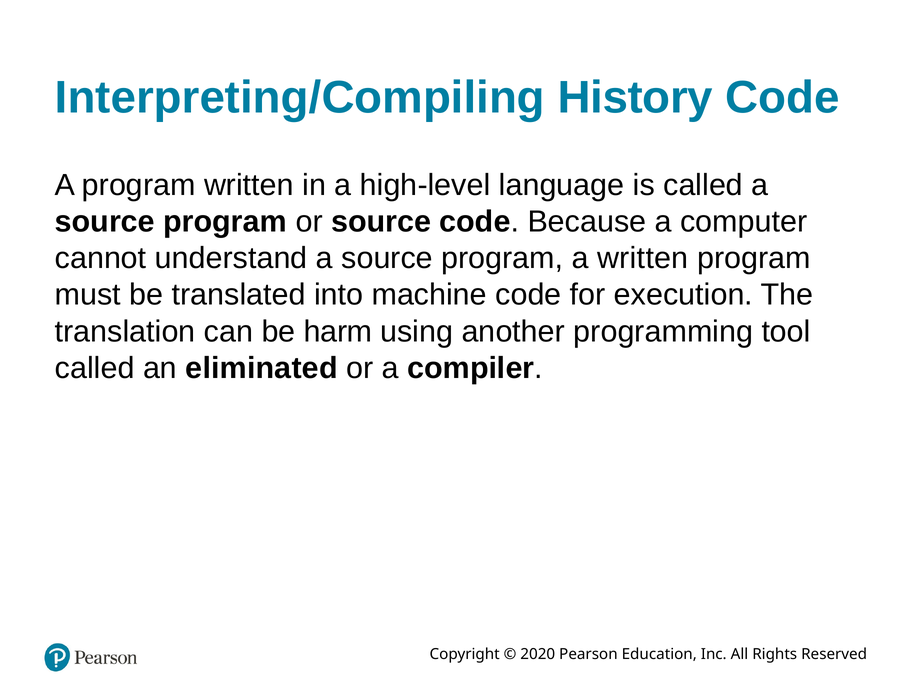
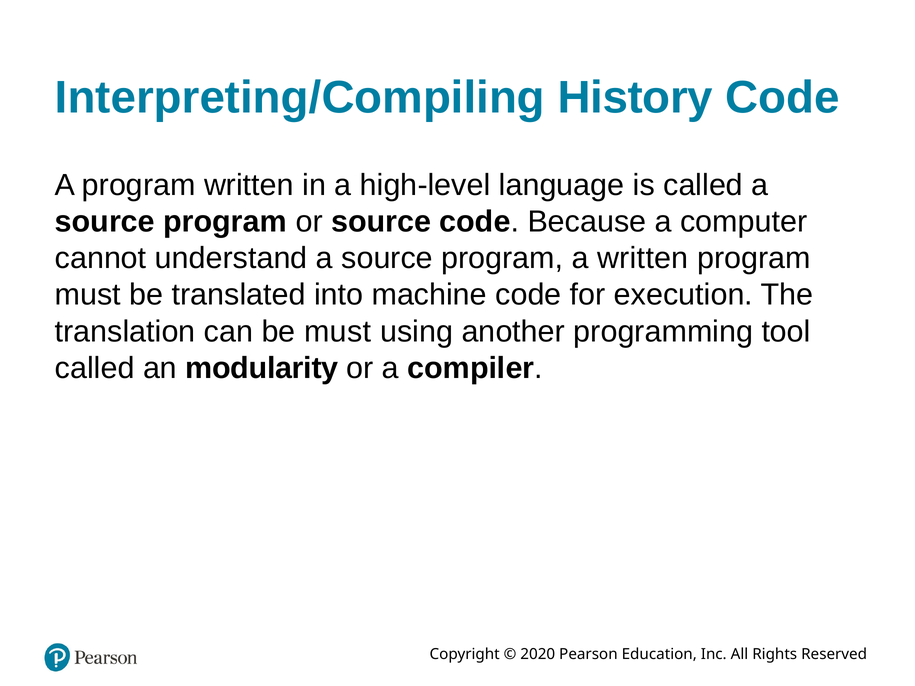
be harm: harm -> must (338, 332)
eliminated: eliminated -> modularity (262, 368)
